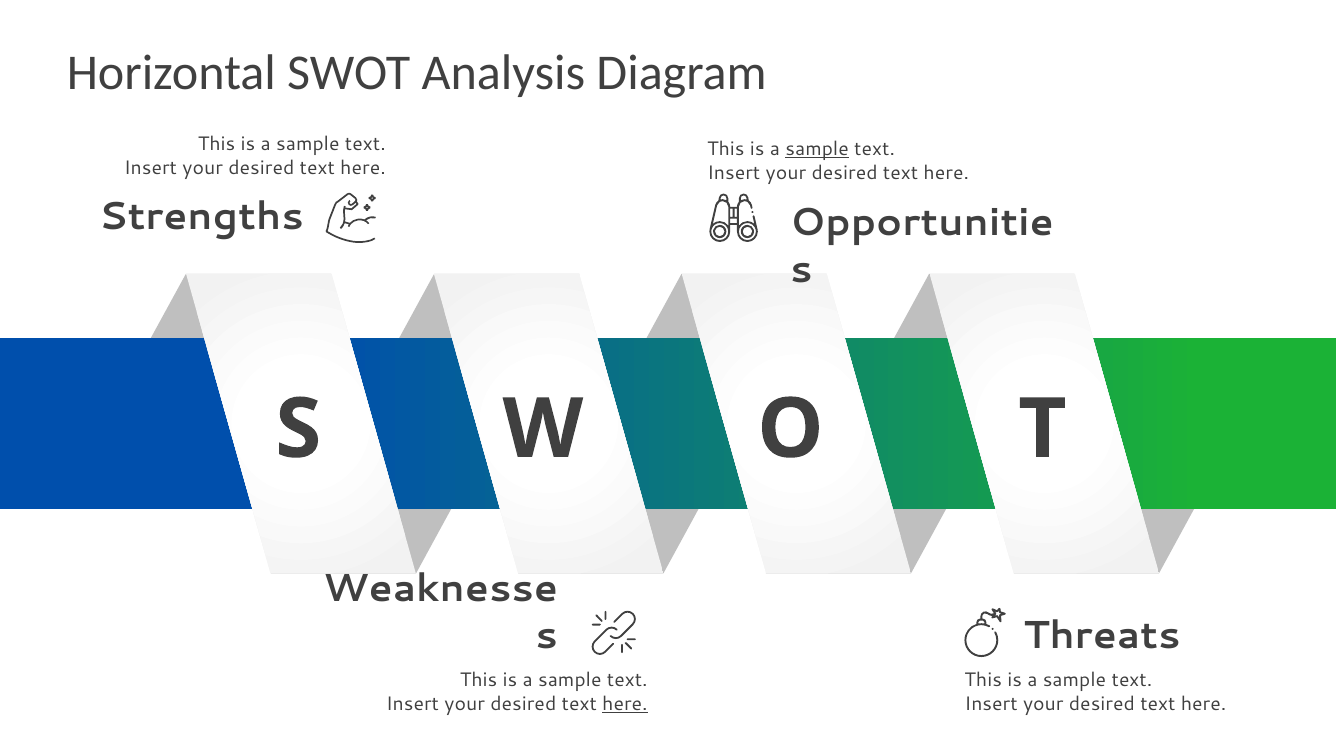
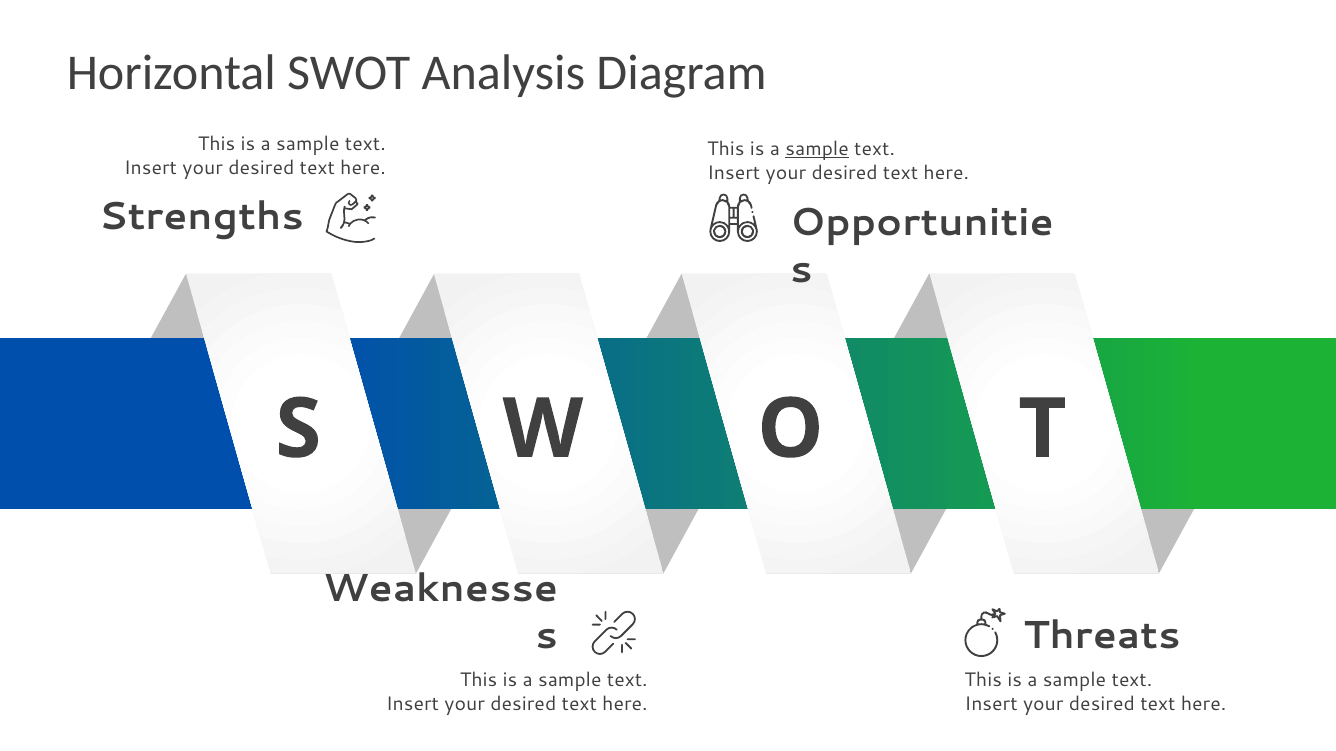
here underline: present -> none (625, 704)
